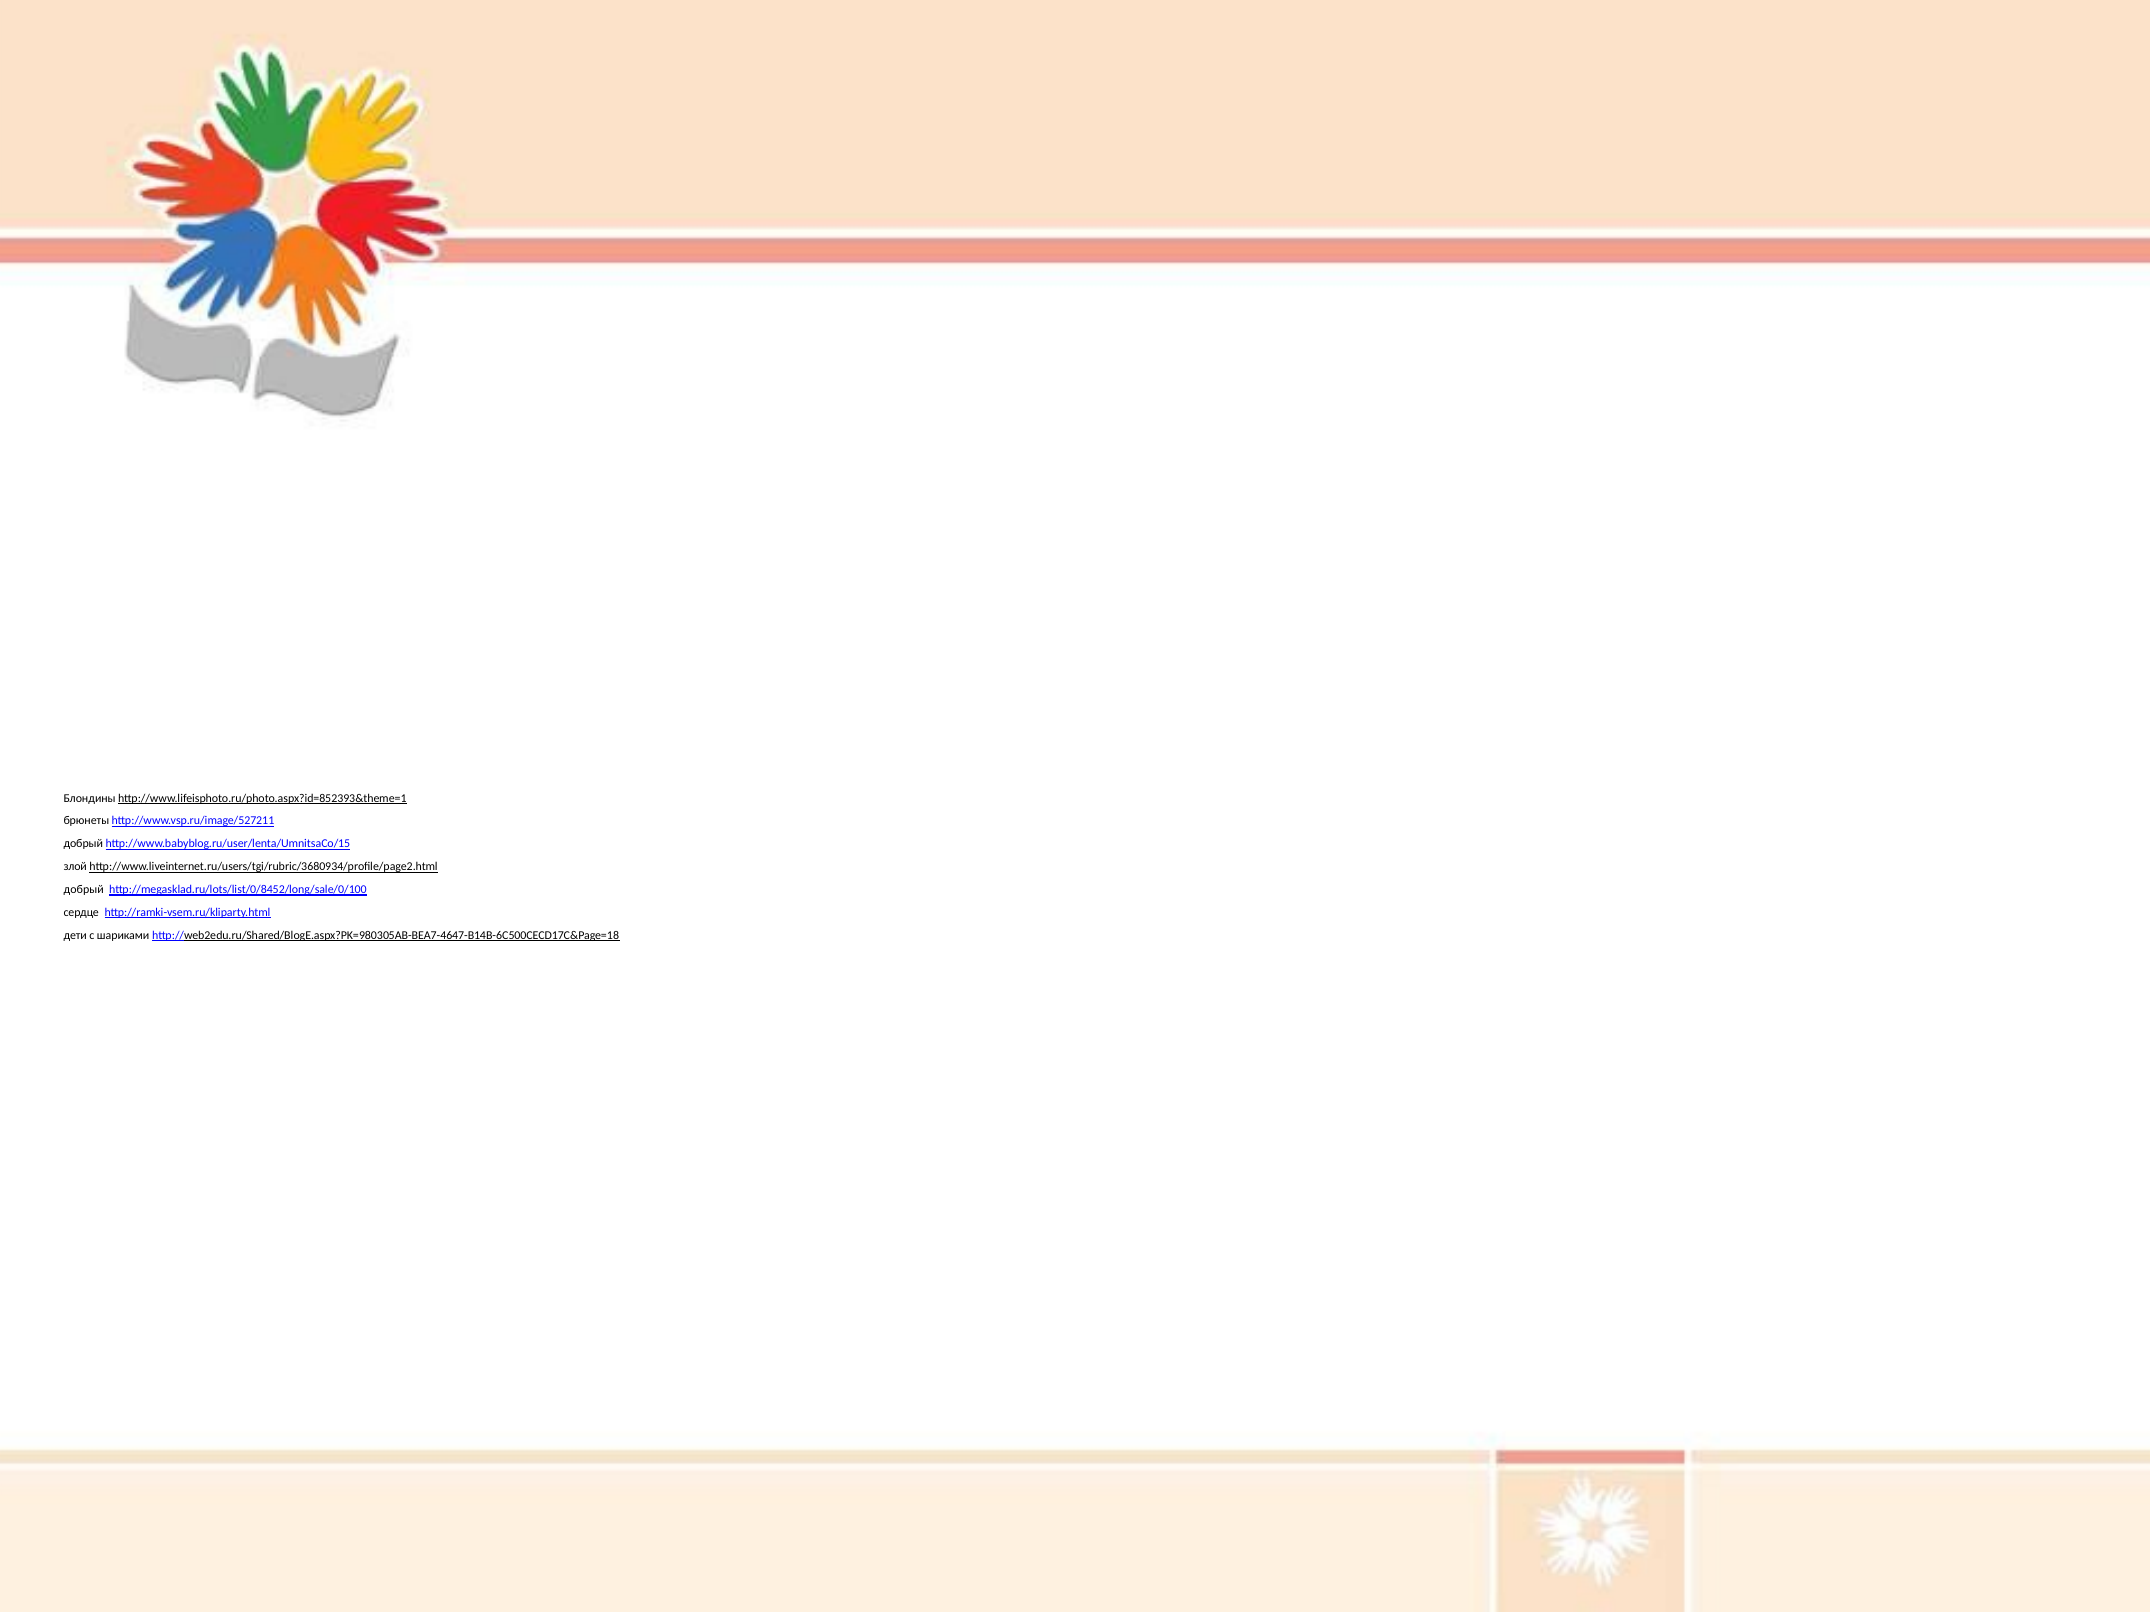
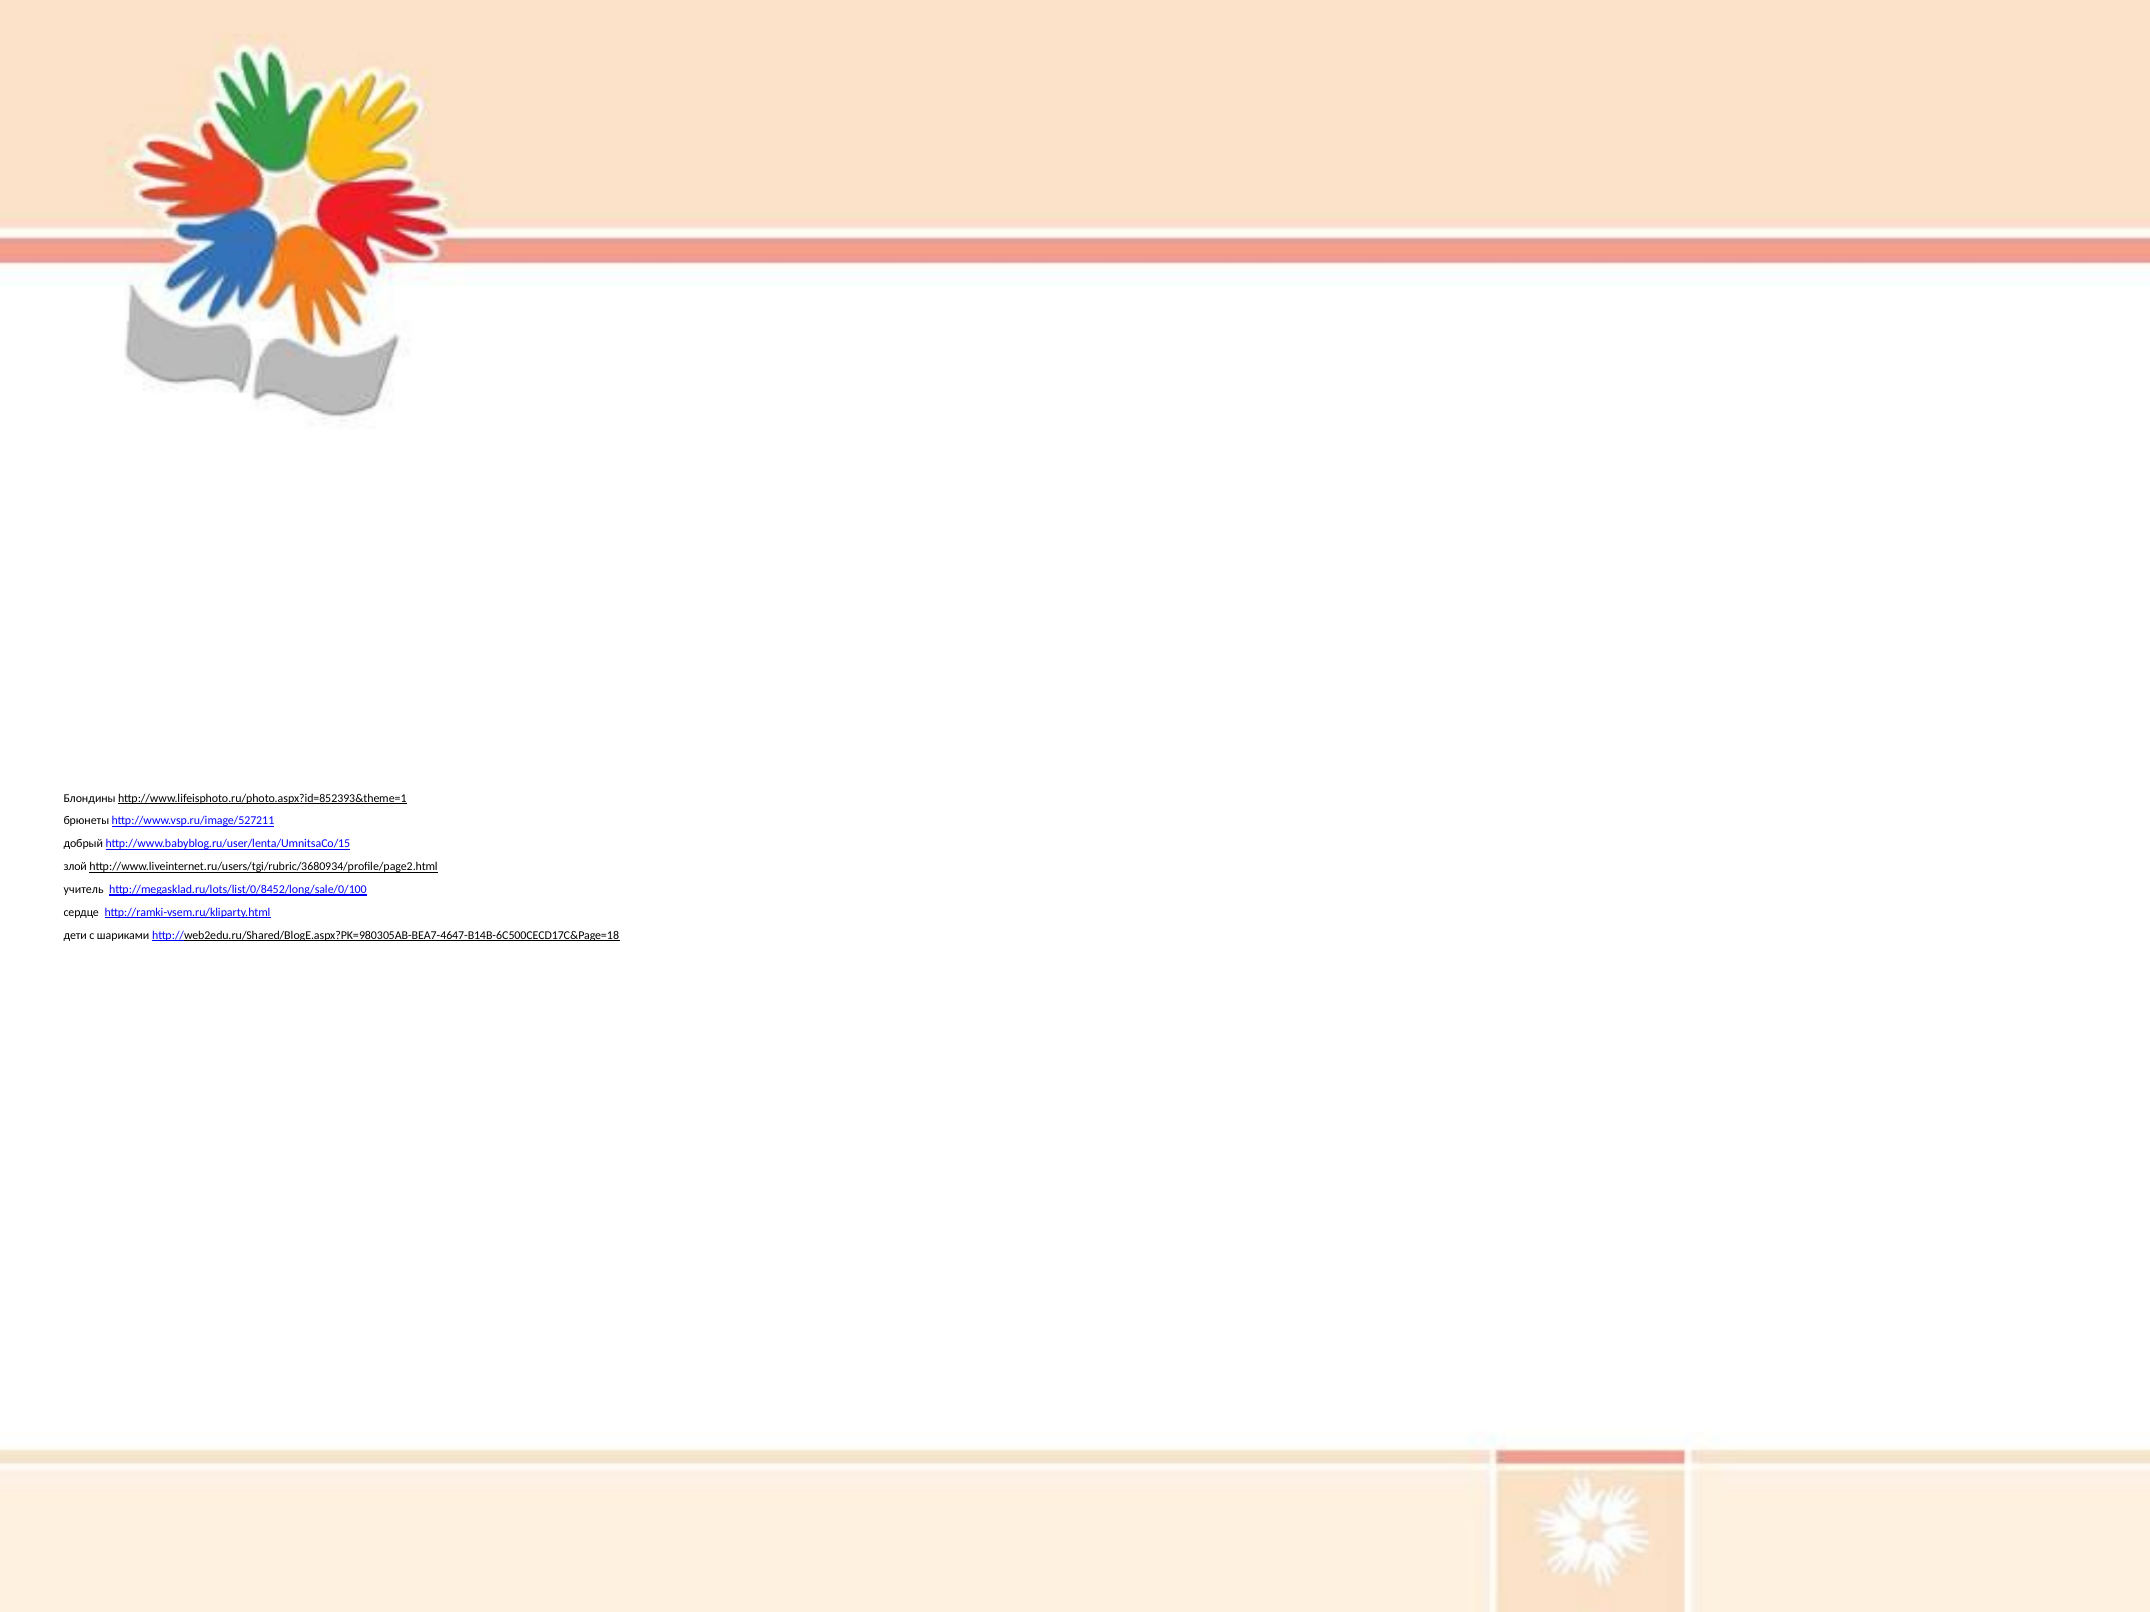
добрый: добрый -> учитель (84, 890)
